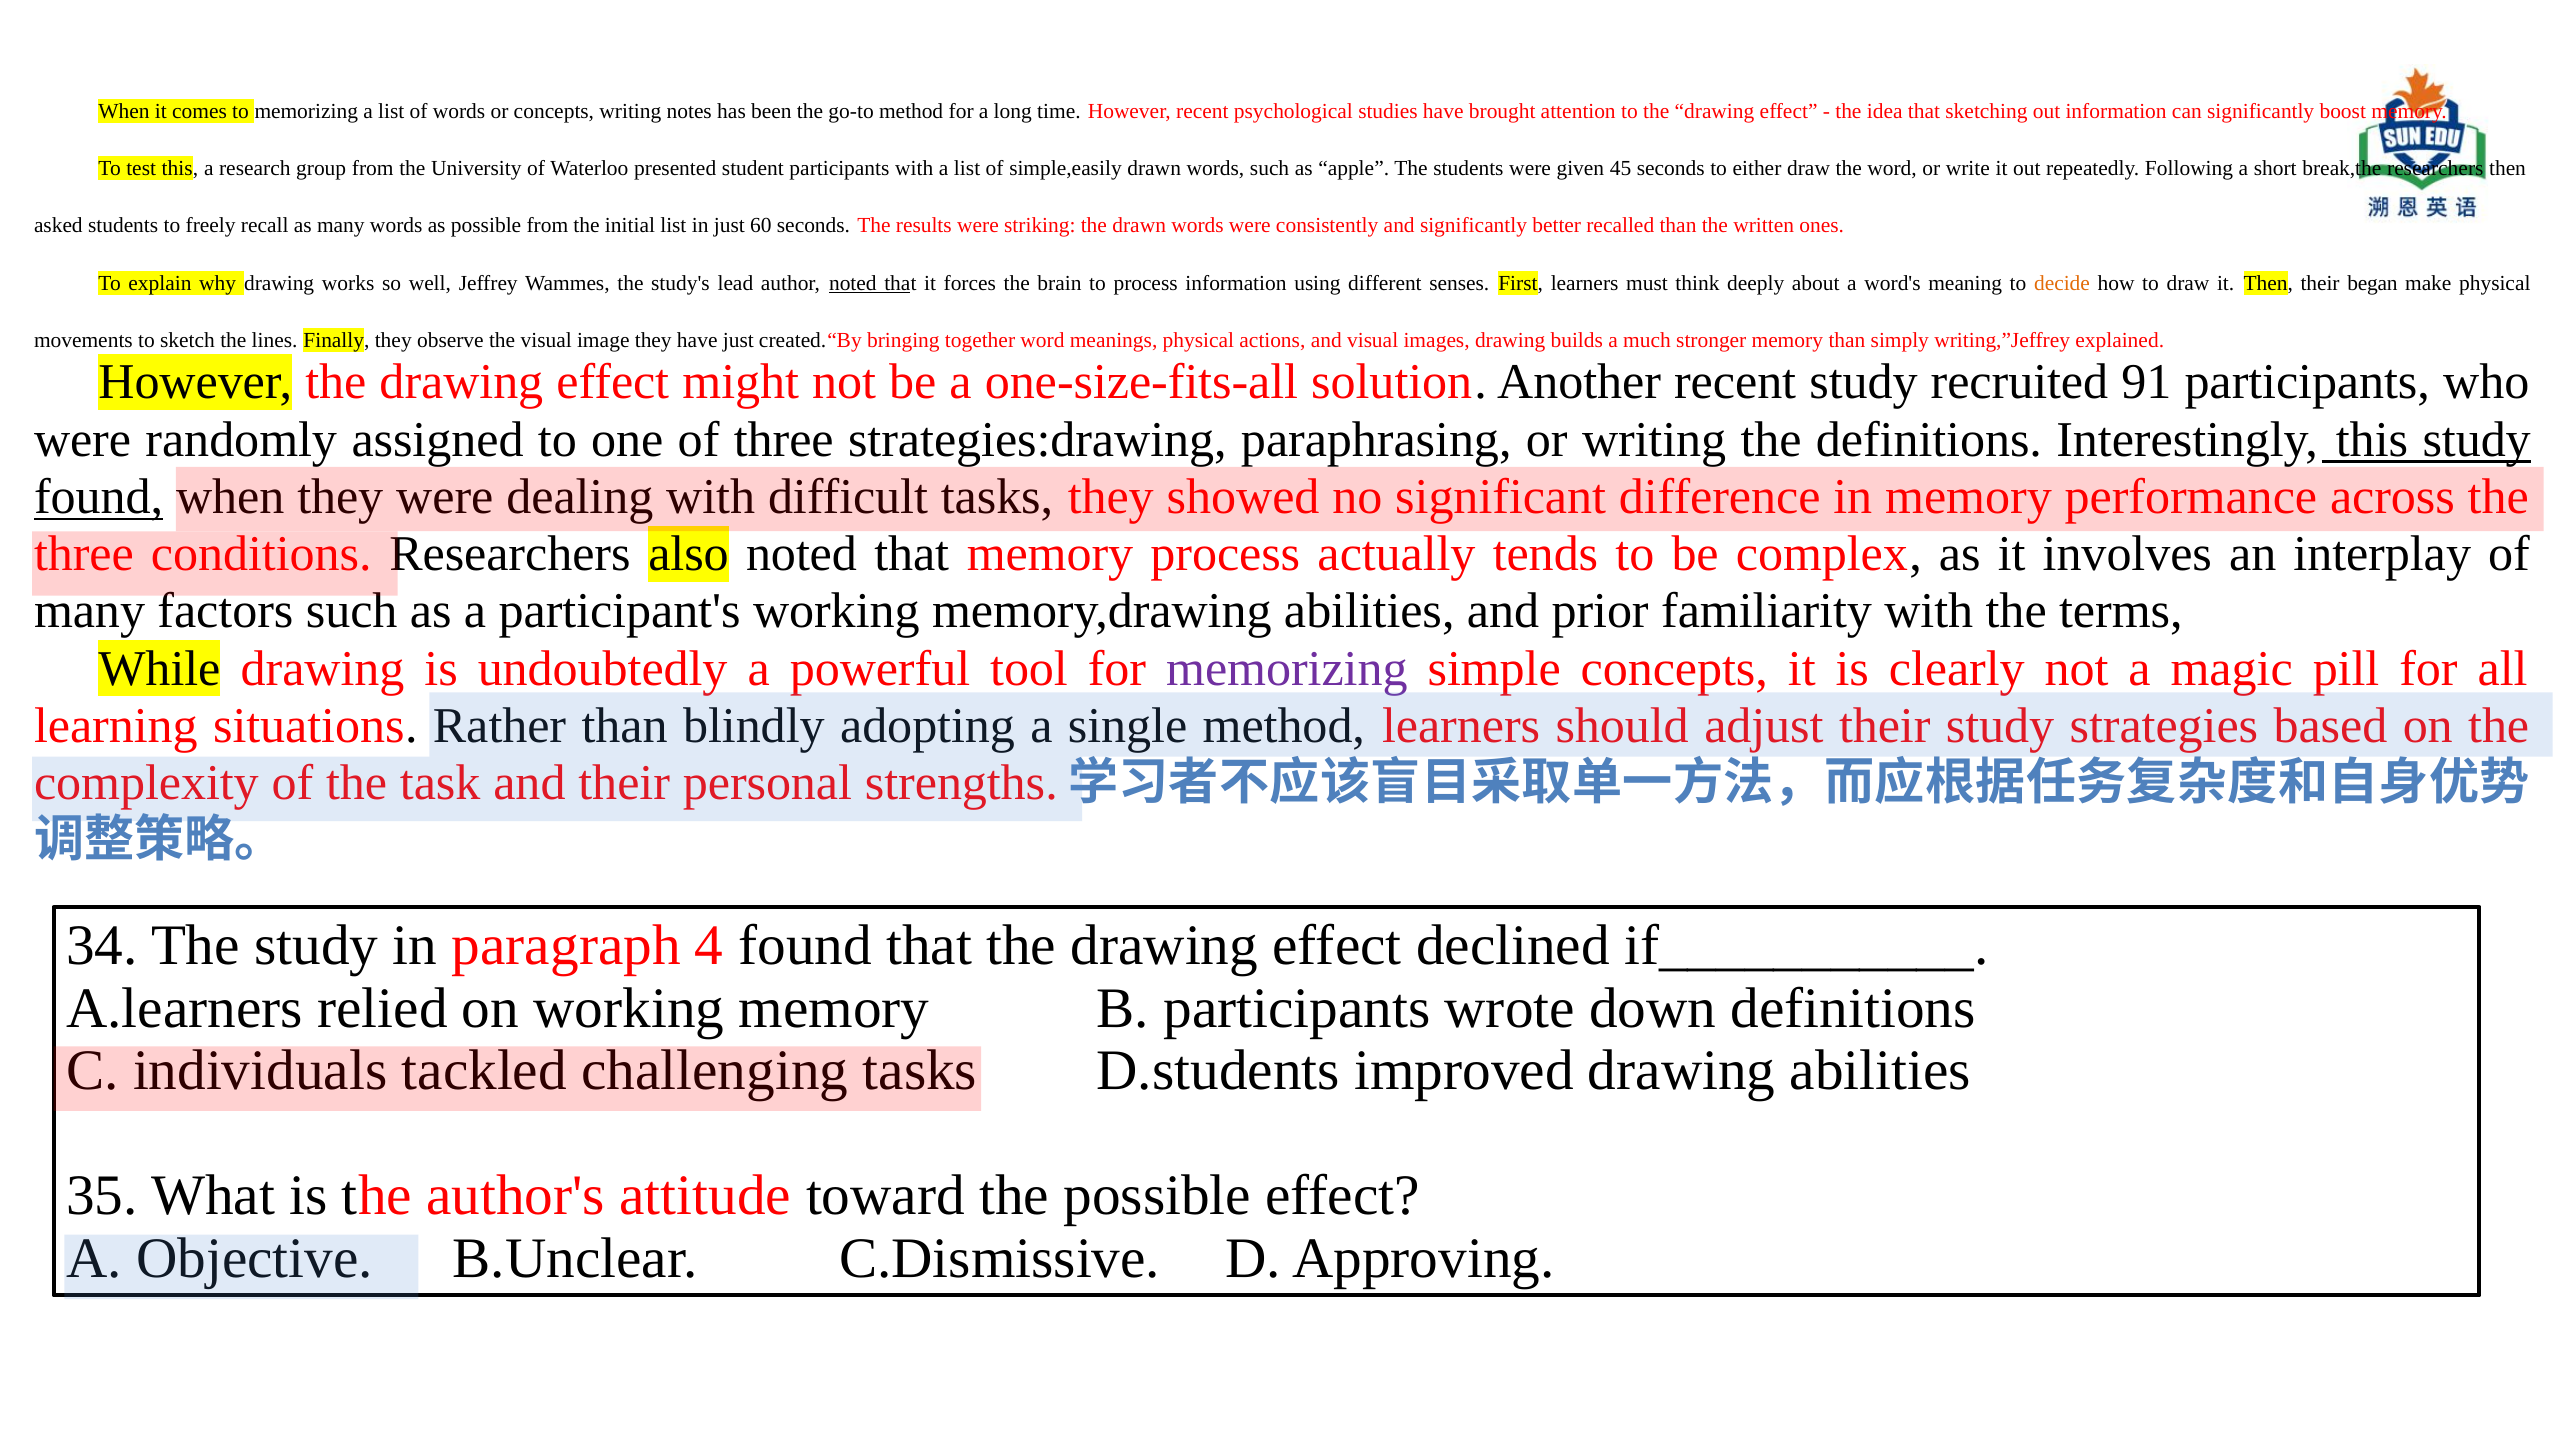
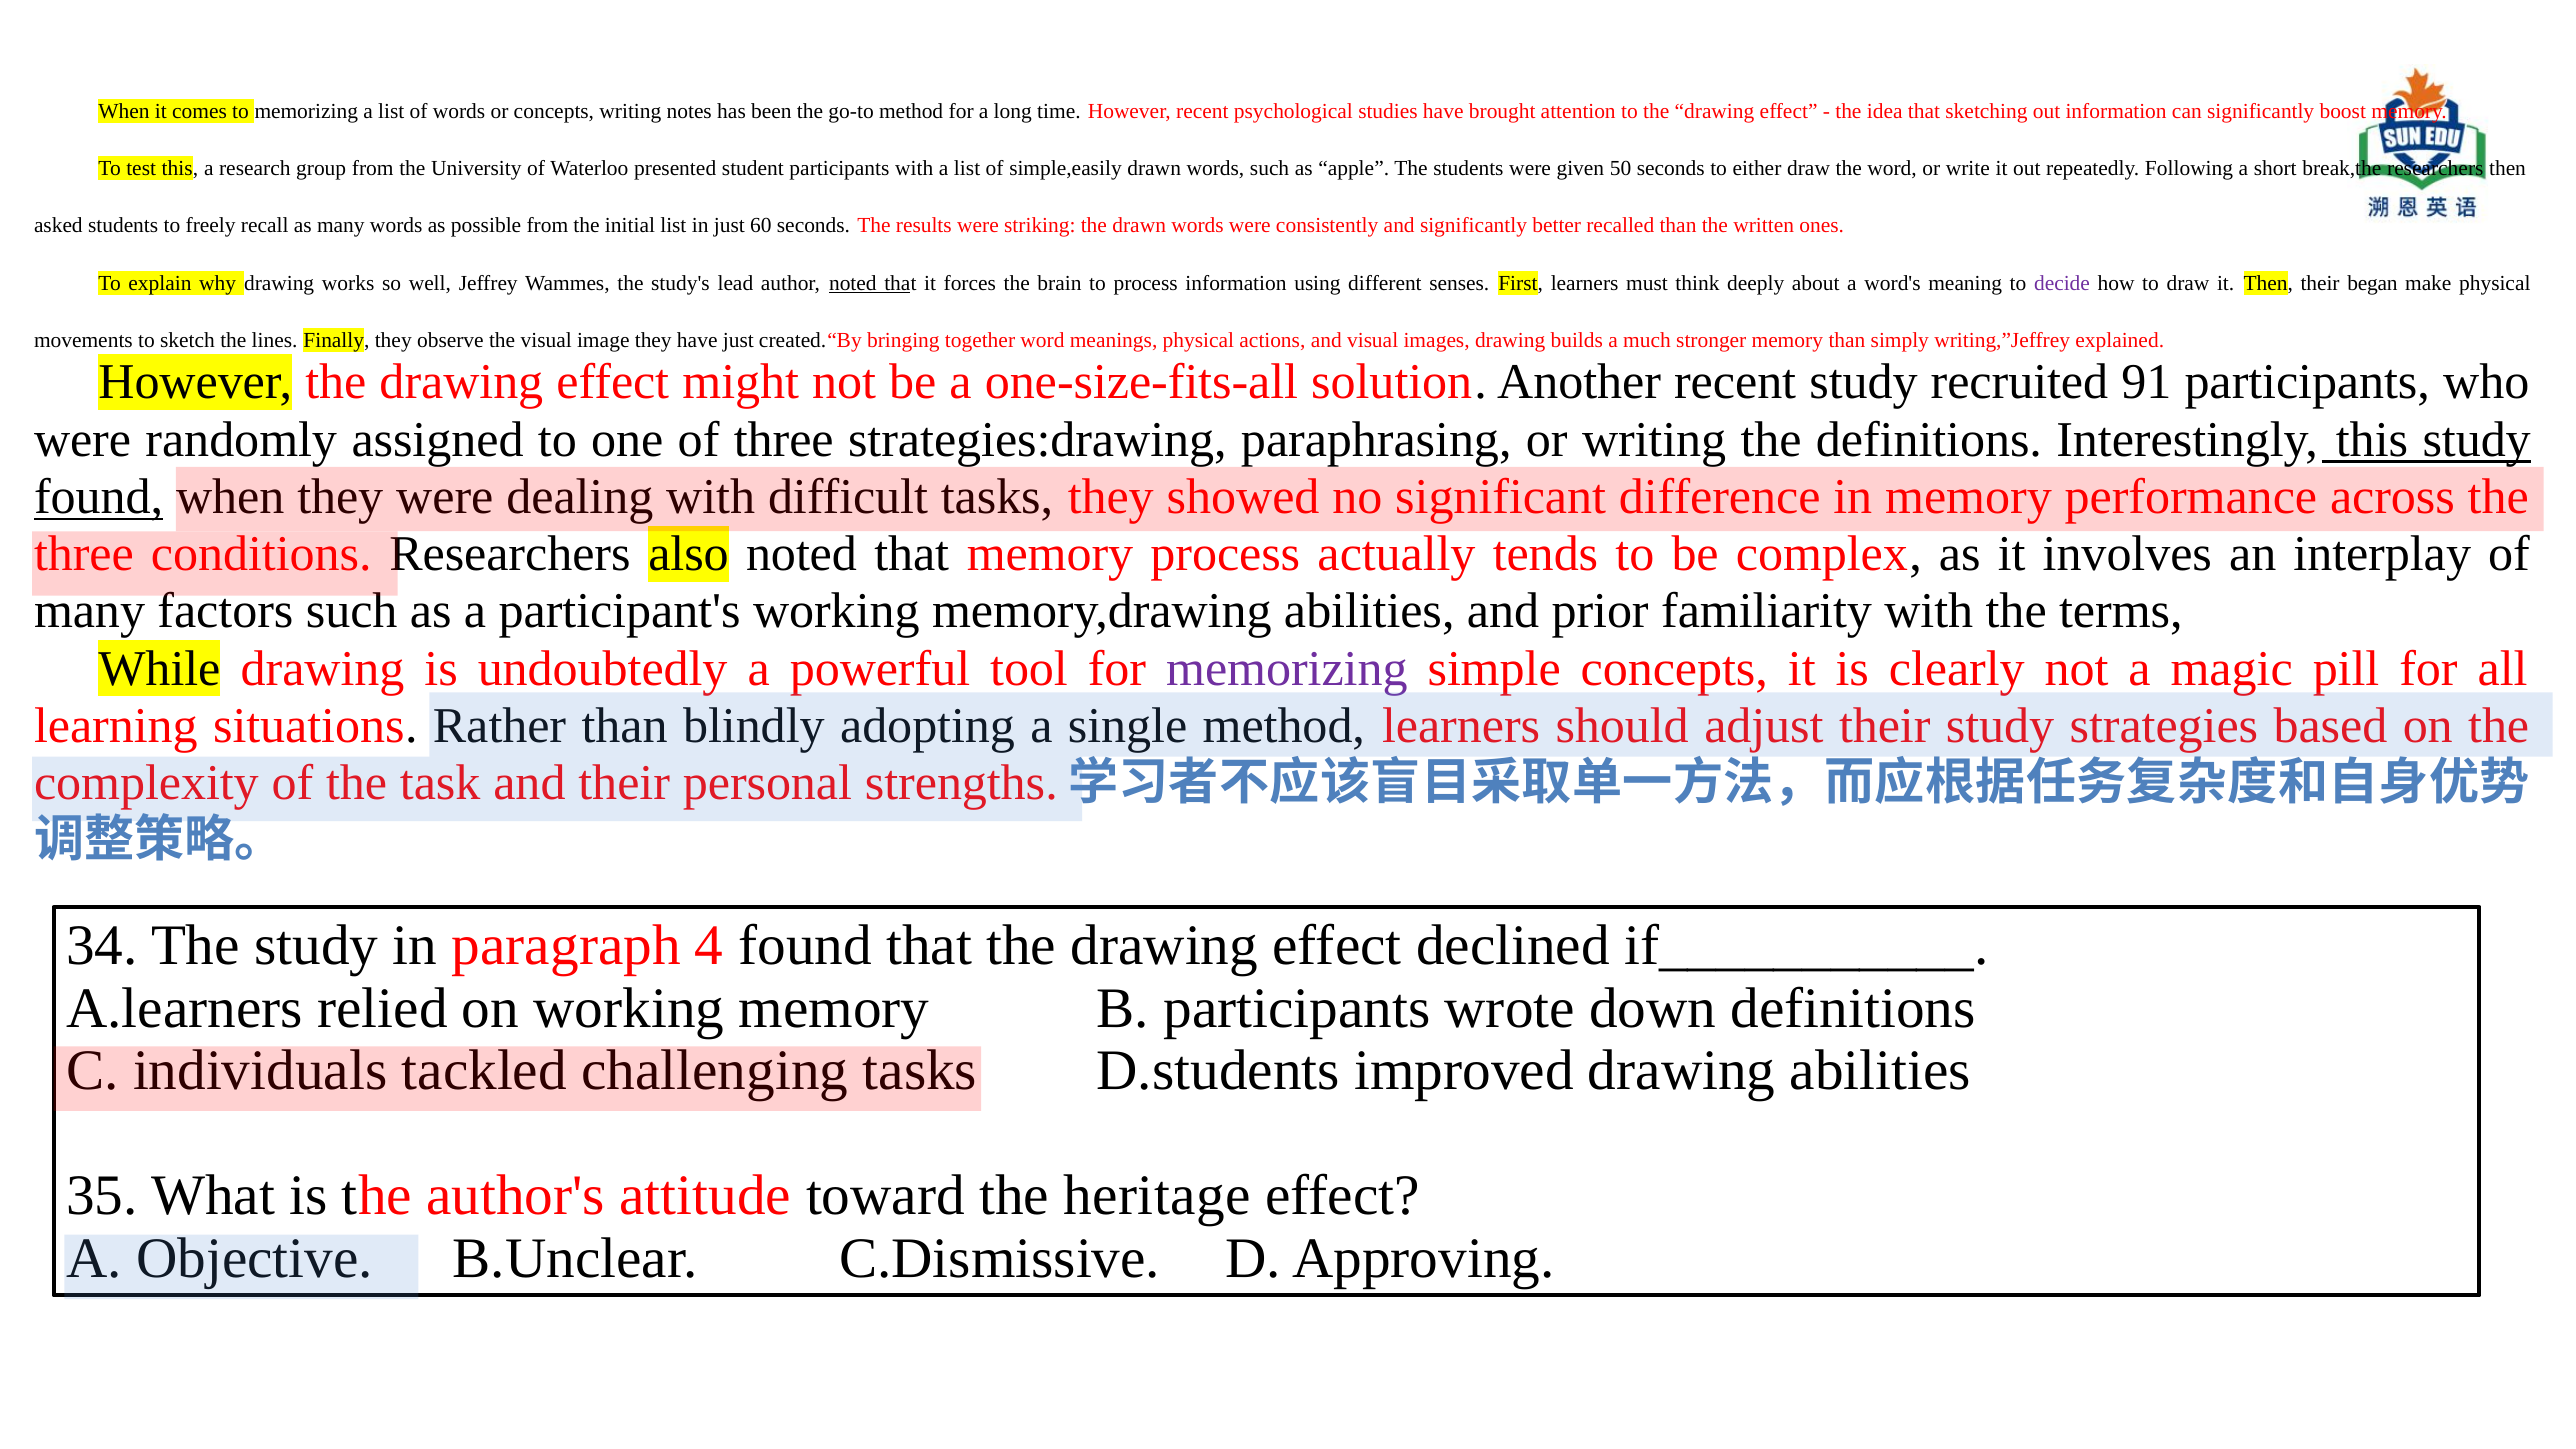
45: 45 -> 50 (1621, 168)
decide colour: orange -> purple (2062, 283)
the possible: possible -> heritage (1157, 1196)
